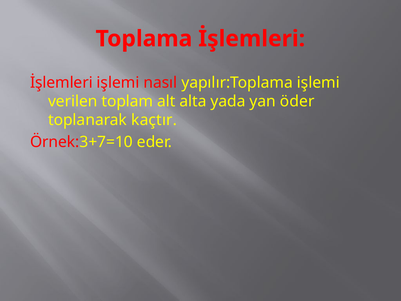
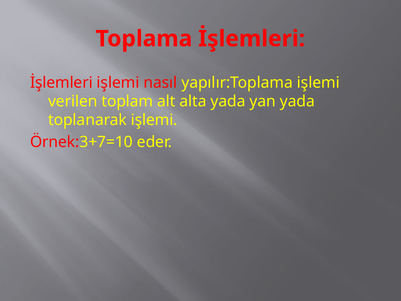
yan öder: öder -> yada (297, 101)
toplanarak kaçtır: kaçtır -> işlemi (154, 120)
